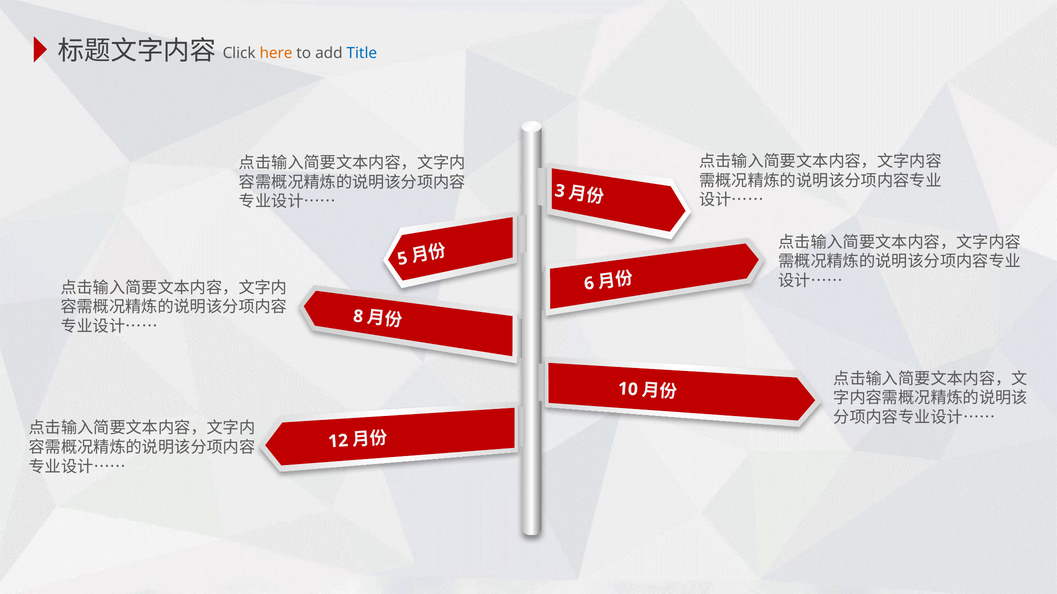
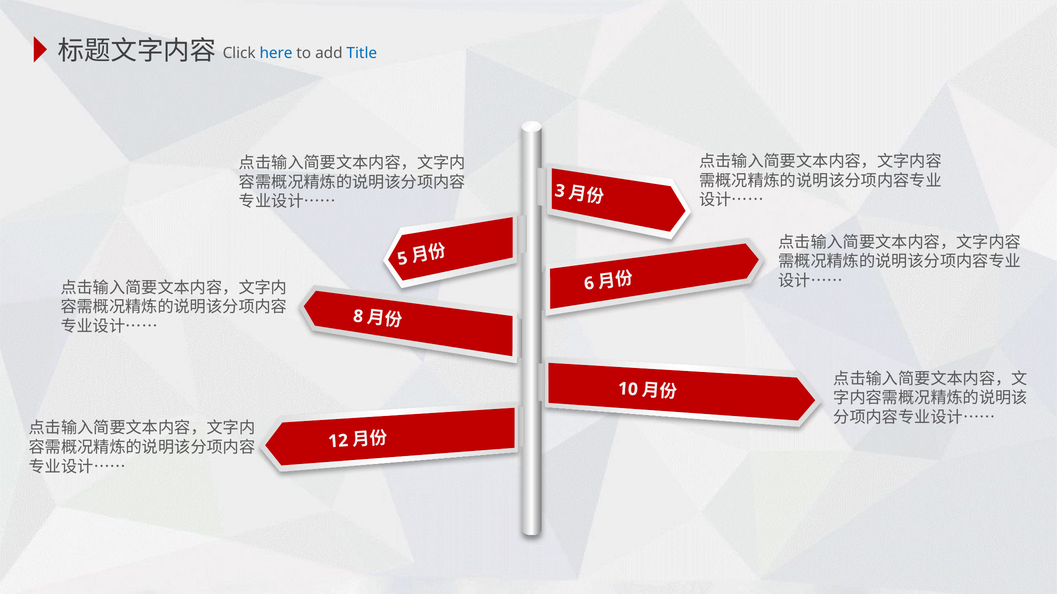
here colour: orange -> blue (276, 53)
